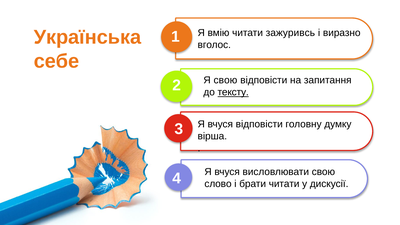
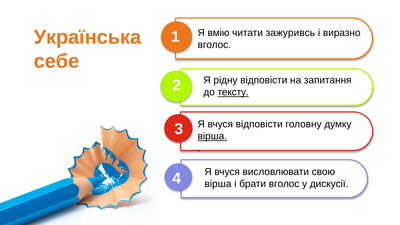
Я свою: свою -> рідну (226, 80)
вірша underline: none -> present (212, 136)
слово: слово -> вірша (218, 184)
брати читати: читати -> вголос (284, 184)
